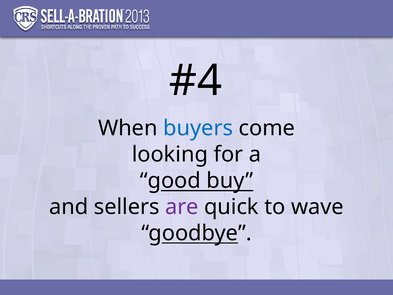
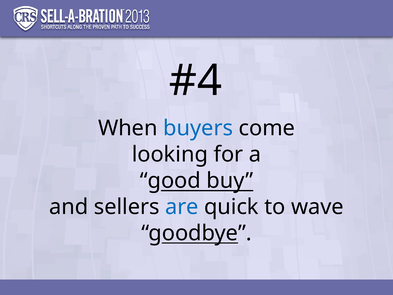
are colour: purple -> blue (182, 207)
